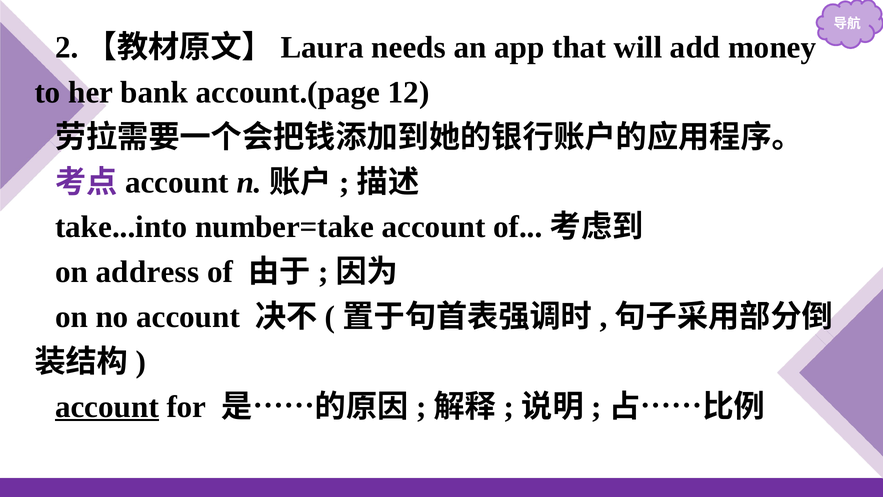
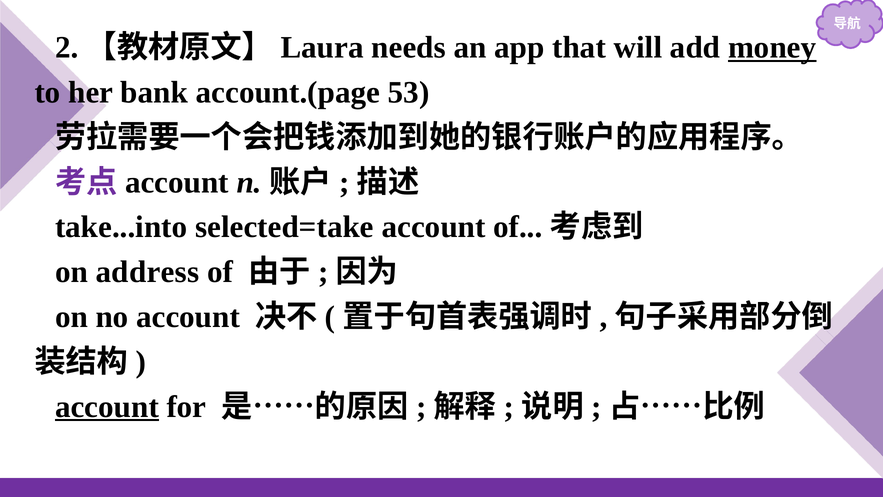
money underline: none -> present (772, 48)
12: 12 -> 53 (409, 92)
number=take: number=take -> selected=take (284, 227)
